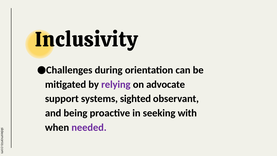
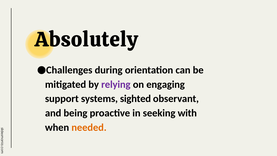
Inclusivity: Inclusivity -> Absolutely (86, 40)
advocate: advocate -> engaging (166, 84)
needed colour: purple -> orange (89, 127)
